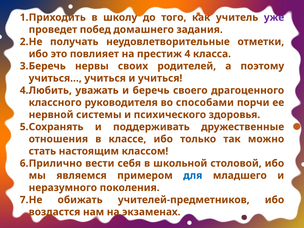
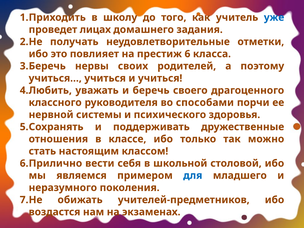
уже colour: purple -> blue (274, 17)
побед: побед -> лицах (95, 30)
4: 4 -> 6 (187, 54)
